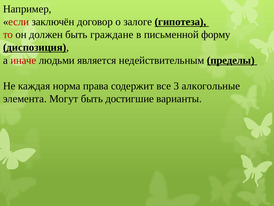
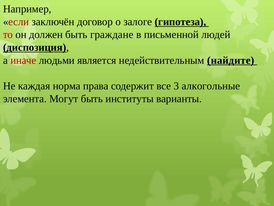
форму: форму -> людей (216, 35)
пределы: пределы -> найдите (231, 60)
достигшие: достигшие -> институты (130, 99)
